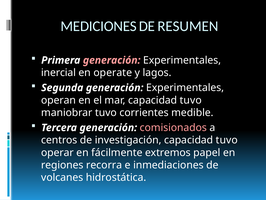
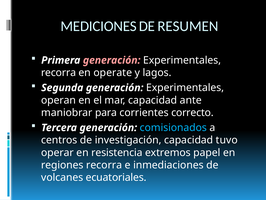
inercial: inercial -> recorra (59, 73)
mar capacidad tuvo: tuvo -> ante (191, 100)
maniobrar tuvo: tuvo -> para (106, 112)
medible: medible -> correcto (192, 112)
comisionados colour: pink -> light blue (173, 127)
fácilmente: fácilmente -> resistencia (117, 152)
hidrostática: hidrostática -> ecuatoriales (116, 177)
